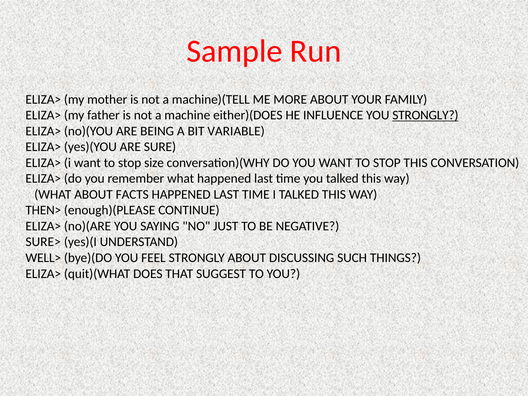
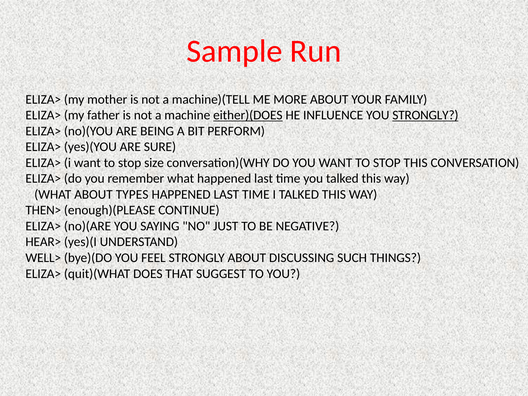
either)(DOES underline: none -> present (248, 115)
VARIABLE: VARIABLE -> PERFORM (236, 131)
FACTS: FACTS -> TYPES (132, 194)
SURE>: SURE> -> HEAR> (43, 242)
